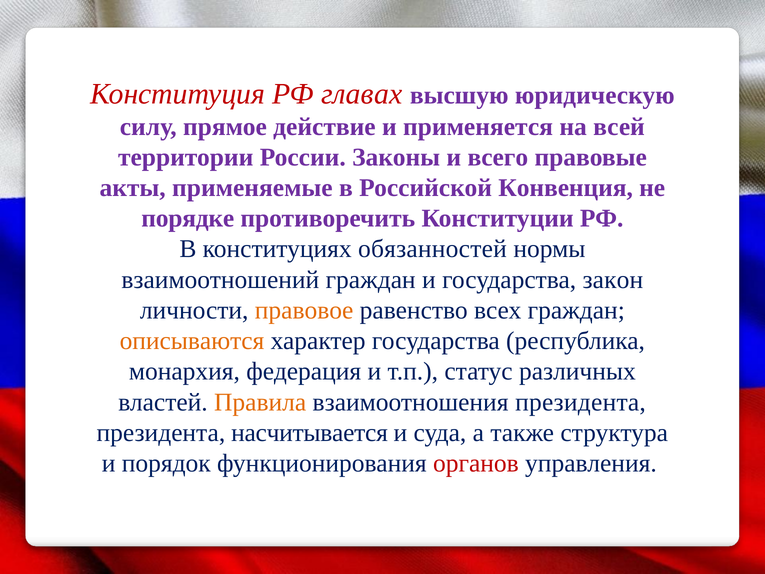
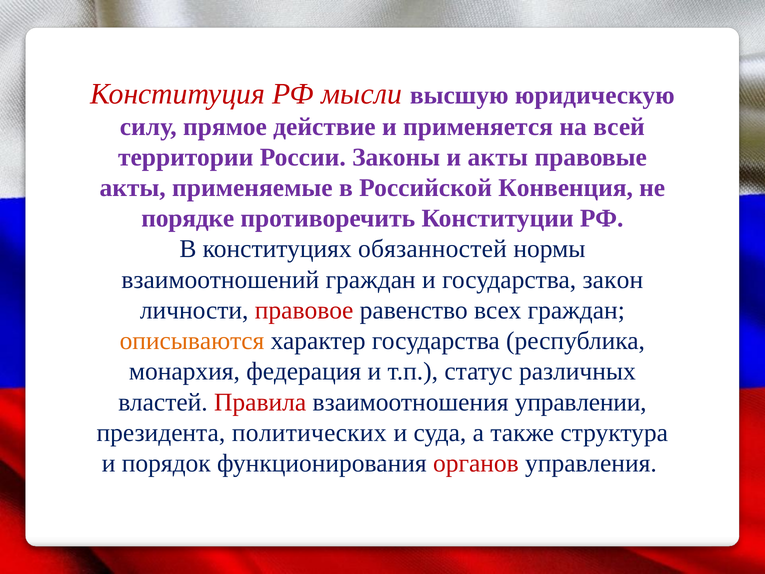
главах: главах -> мысли (362, 94)
и всего: всего -> акты (498, 157)
правовое colour: orange -> red (304, 310)
Правила colour: orange -> red (260, 402)
взаимоотношения президента: президента -> управлении (581, 402)
насчитывается: насчитывается -> политических (309, 433)
